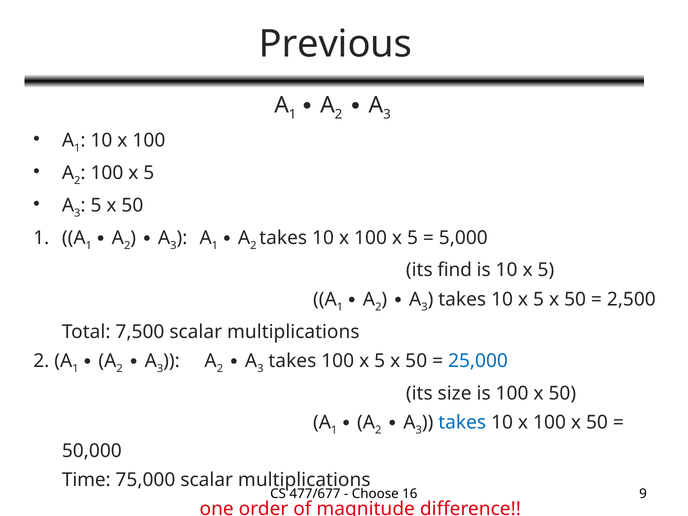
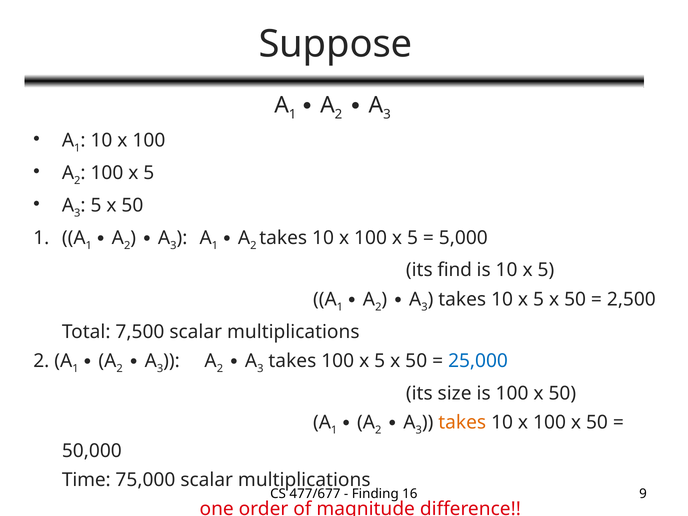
Previous: Previous -> Suppose (335, 44)
takes colour: blue -> orange (462, 423)
Choose: Choose -> Finding (375, 494)
